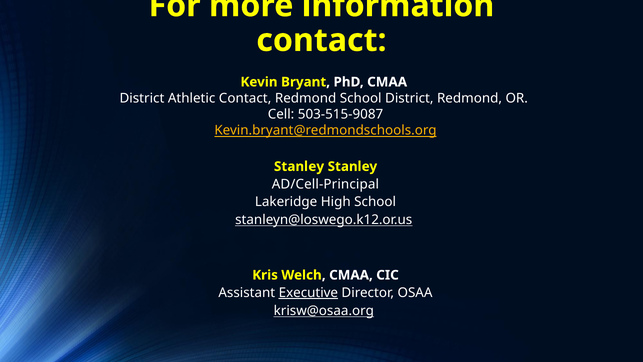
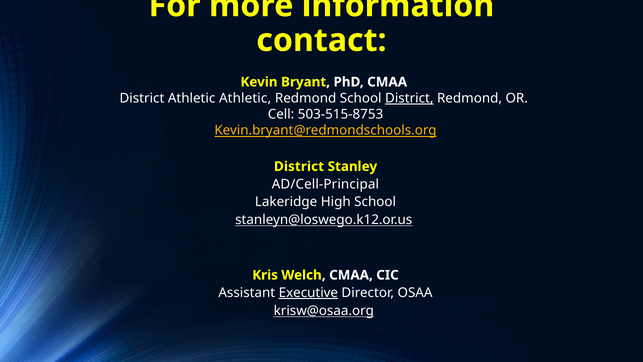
Athletic Contact: Contact -> Athletic (245, 98)
District underline: none -> present (409, 98)
503-515-9087: 503-515-9087 -> 503-515-8753 (341, 114)
Stanley: Stanley -> District (299, 166)
